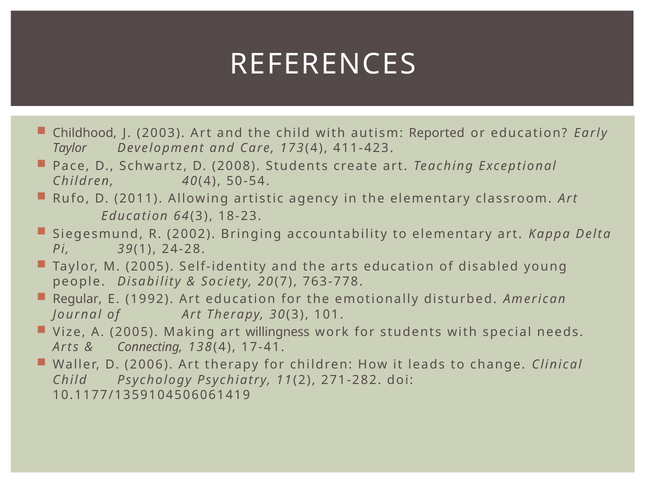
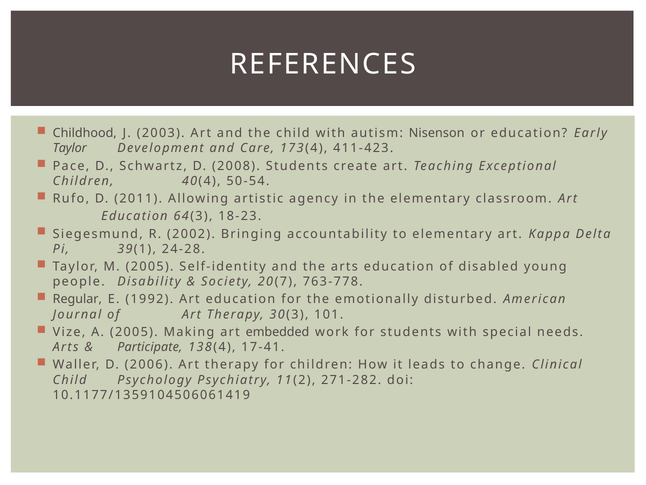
Reported: Reported -> Nisenson (437, 133)
willingness: willingness -> embedded (278, 332)
Connecting: Connecting -> Participate (150, 347)
